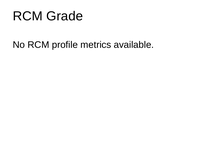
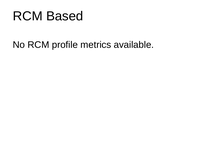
Grade: Grade -> Based (65, 16)
